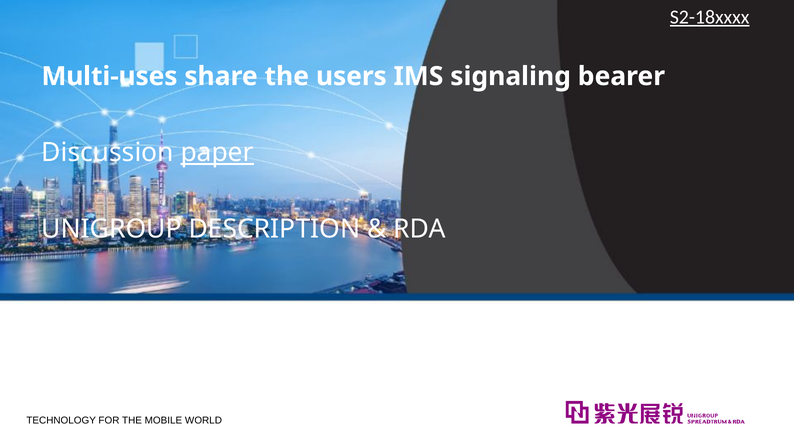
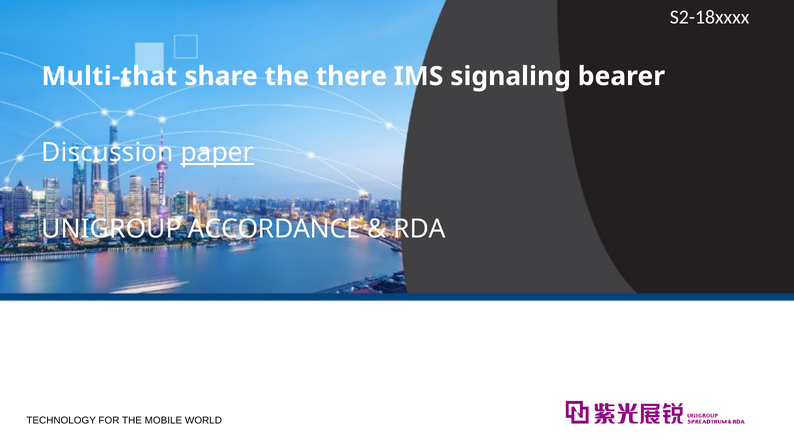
S2-18xxxx underline: present -> none (710, 17)
Multi-uses: Multi-uses -> Multi-that (109, 76)
users: users -> there (351, 76)
DESCRIPTION: DESCRIPTION -> ACCORDANCE (274, 229)
